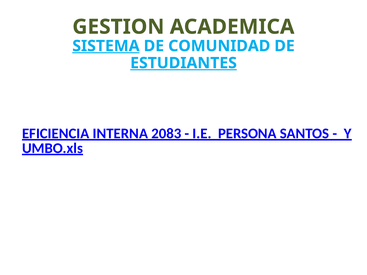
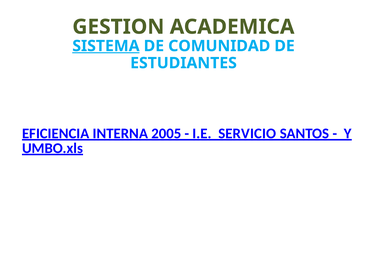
ESTUDIANTES underline: present -> none (184, 63)
2083: 2083 -> 2005 (166, 134)
PERSONA: PERSONA -> SERVICIO (247, 134)
